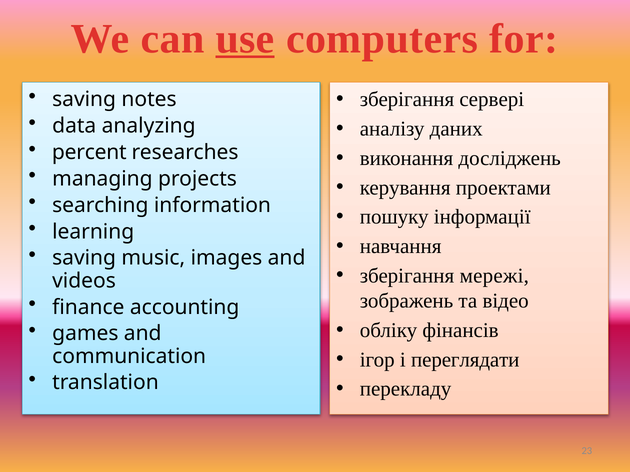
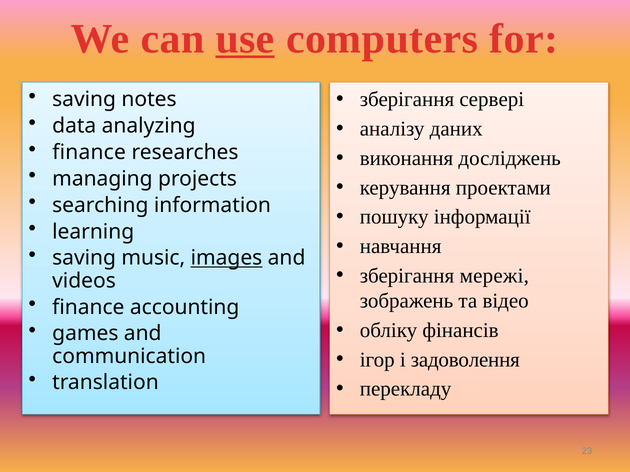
percent: percent -> finance (89, 153)
images underline: none -> present (226, 258)
переглядати: переглядати -> задоволення (465, 360)
